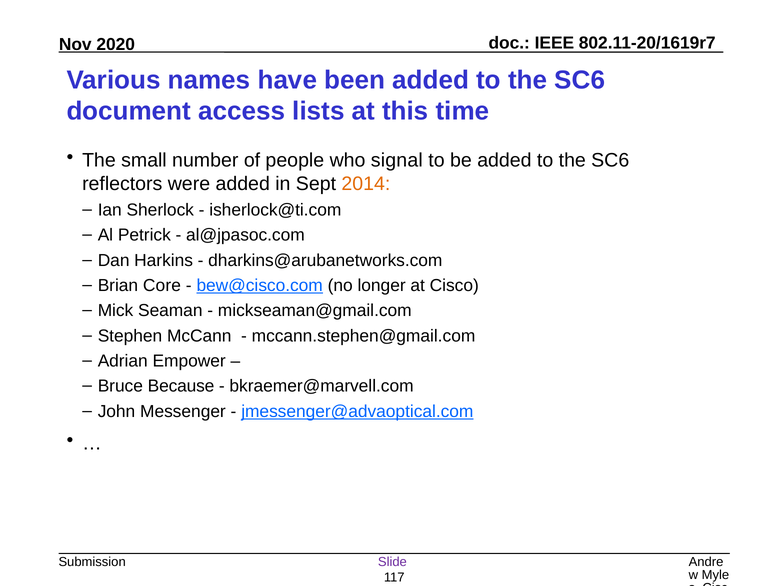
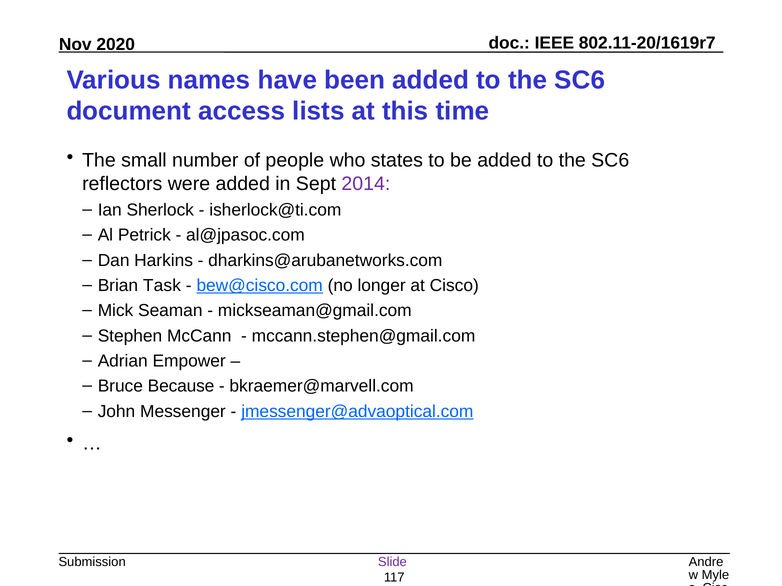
signal: signal -> states (397, 160)
2014 colour: orange -> purple (366, 184)
Core: Core -> Task (162, 286)
